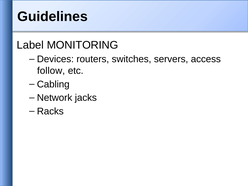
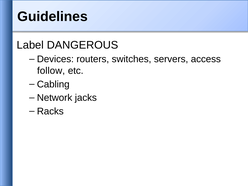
MONITORING: MONITORING -> DANGEROUS (82, 45)
